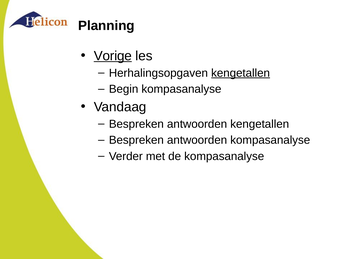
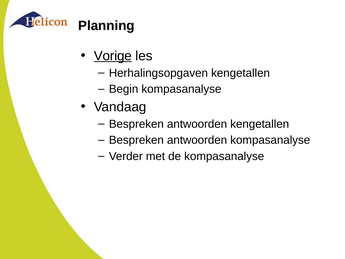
kengetallen underline: present -> none (241, 73)
